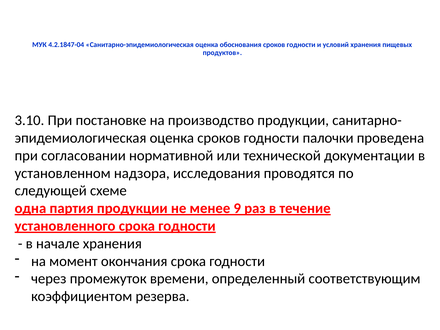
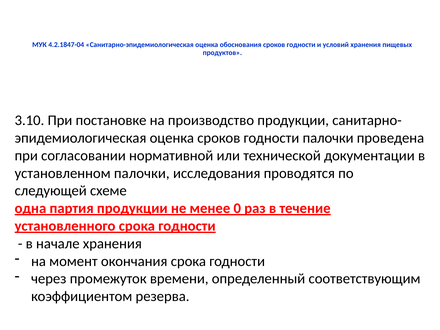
установленном надзора: надзора -> палочки (142, 173)
9: 9 -> 0 (237, 208)
